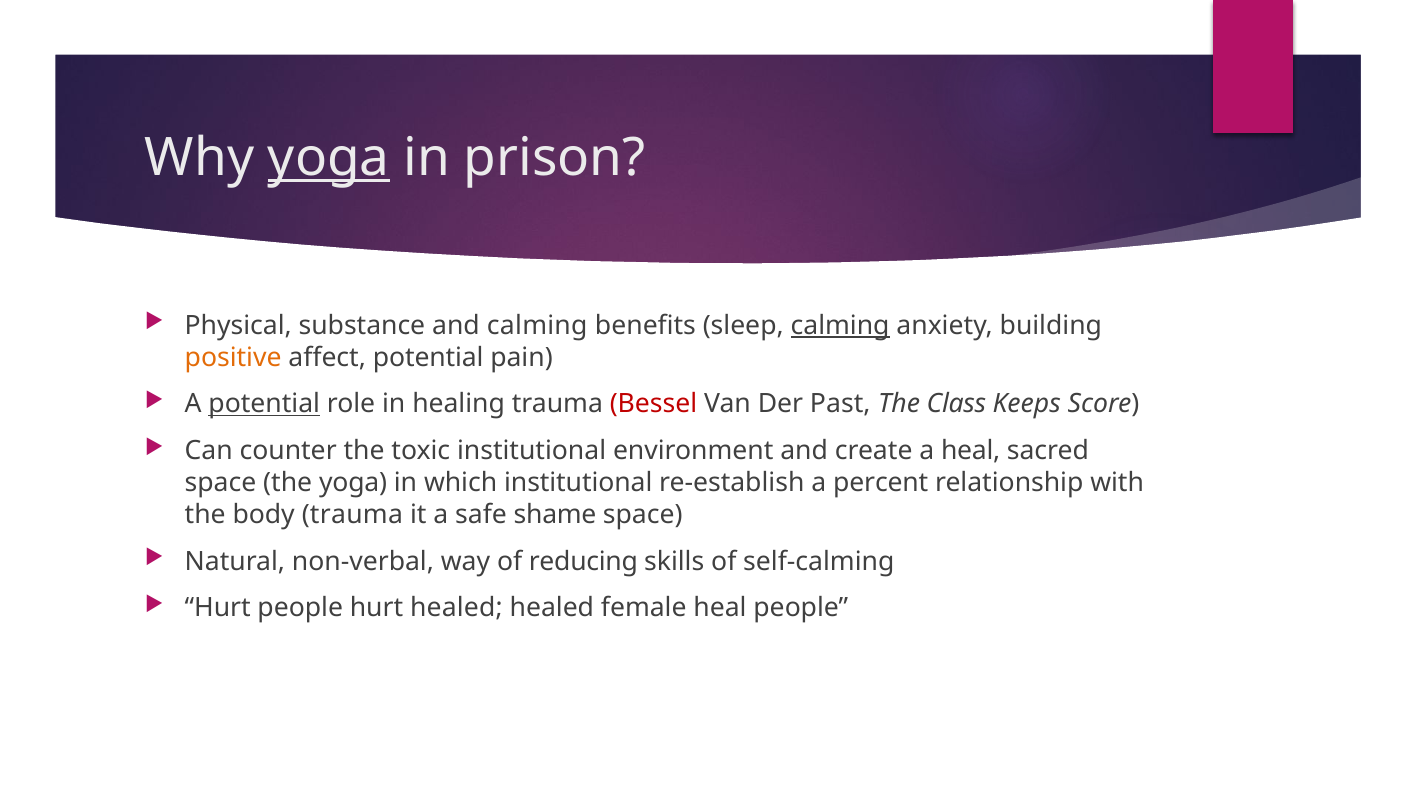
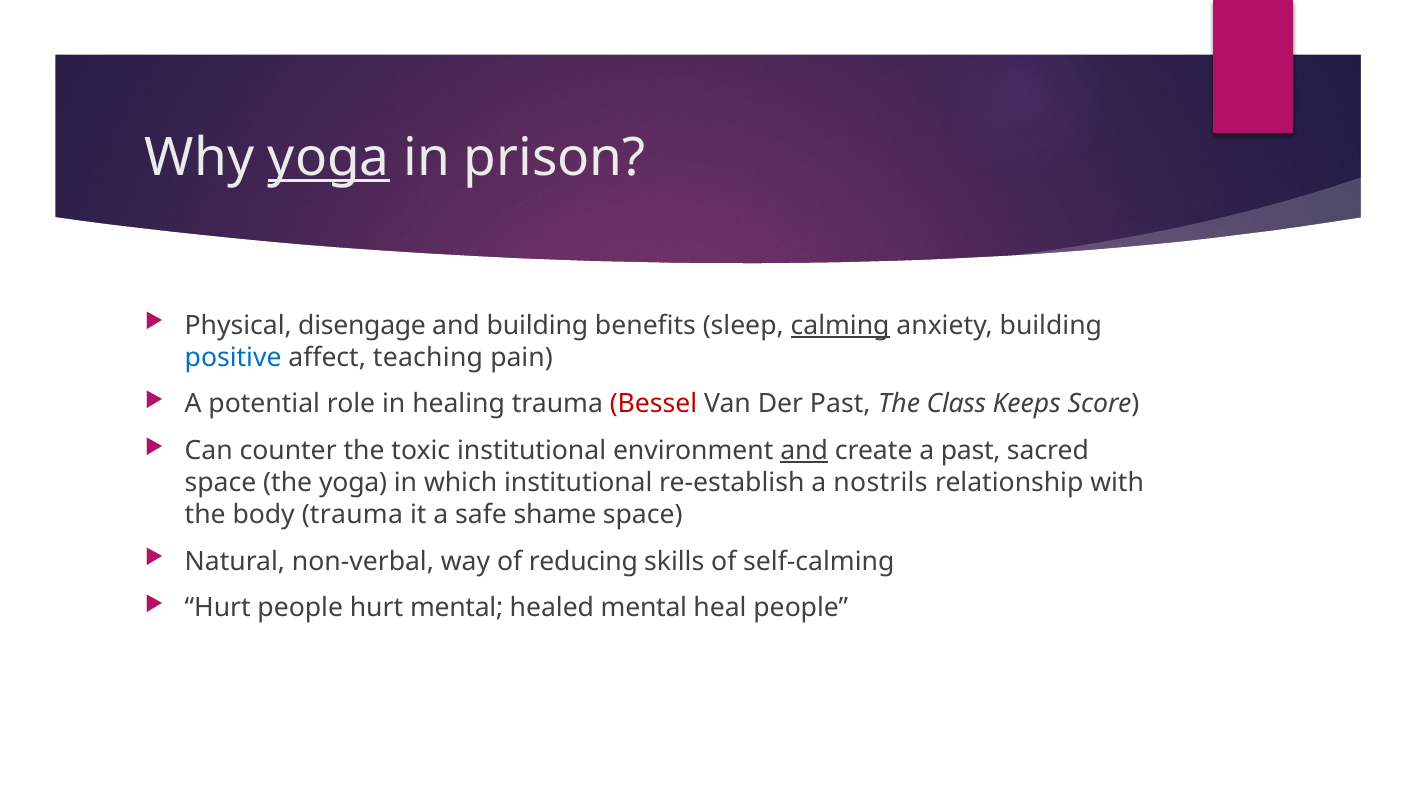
substance: substance -> disengage (362, 326)
and calming: calming -> building (537, 326)
positive colour: orange -> blue (233, 358)
affect potential: potential -> teaching (428, 358)
potential underline: present -> none (264, 404)
and underline: none -> present (804, 451)
a heal: heal -> past (971, 451)
percent: percent -> nostrils (881, 483)
hurt healed: healed -> mental (457, 608)
healed female: female -> mental (644, 608)
